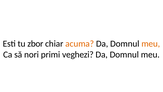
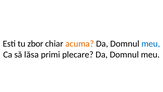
meu colour: orange -> blue (151, 43)
nori: nori -> lăsa (32, 54)
veghezi: veghezi -> plecare (78, 54)
